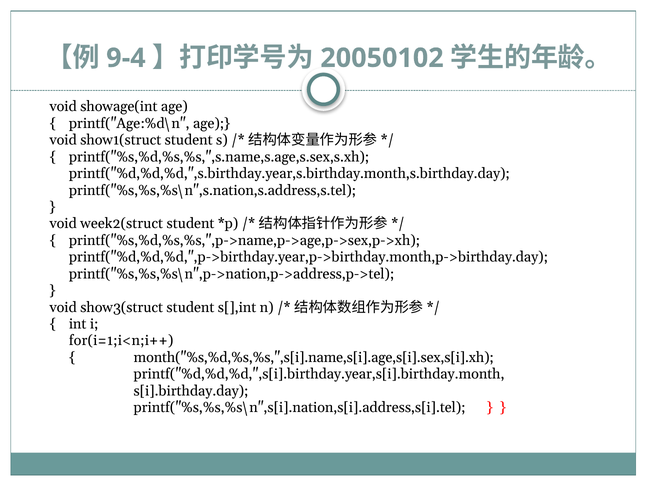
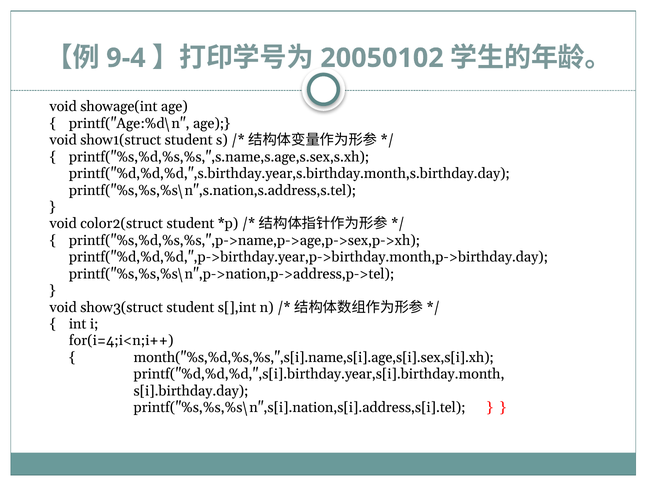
week2(struct: week2(struct -> color2(struct (122, 223)
for(i=1;i<n;i++: for(i=1;i<n;i++ -> for(i=4;i<n;i++ (121, 340)
